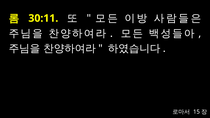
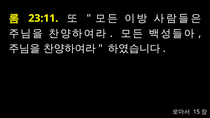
30:11: 30:11 -> 23:11 (43, 18)
